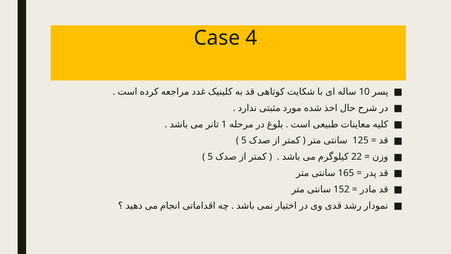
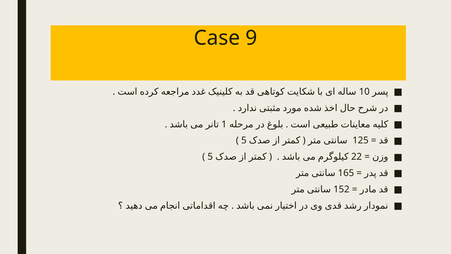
4: 4 -> 9 (251, 38)
